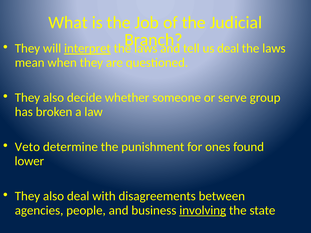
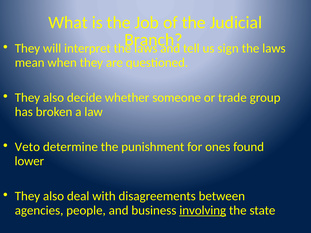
interpret underline: present -> none (87, 48)
us deal: deal -> sign (228, 48)
serve: serve -> trade (232, 98)
